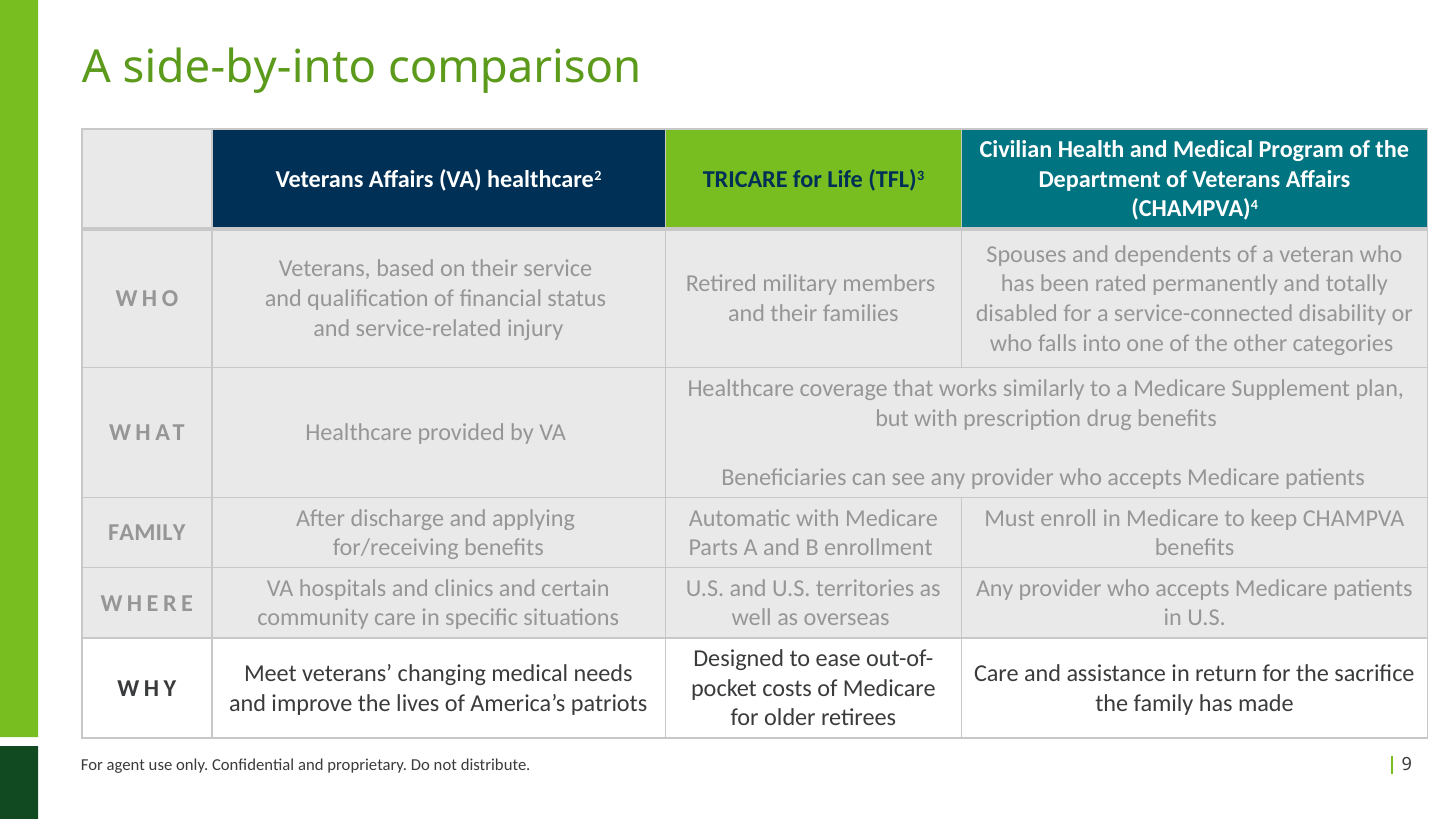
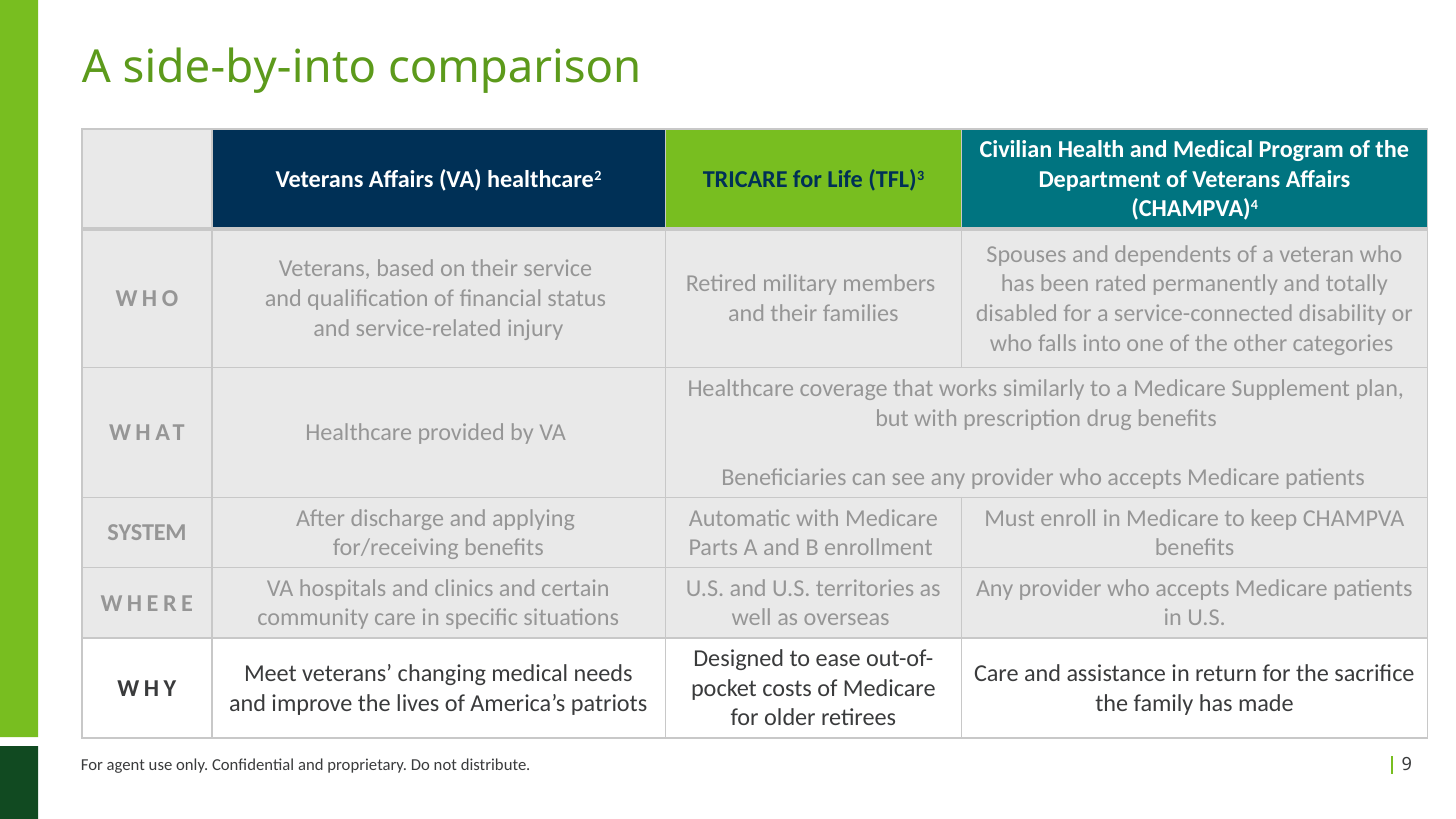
FAMILY: FAMILY -> SYSTEM (147, 533)
